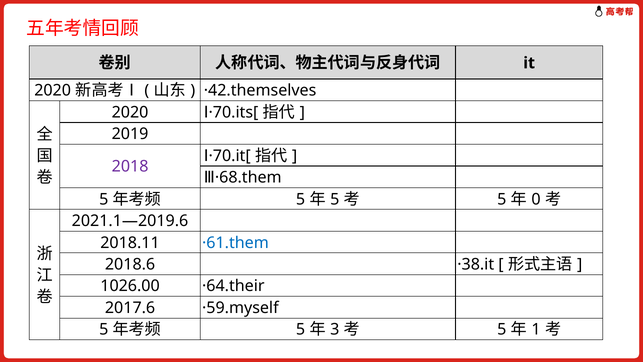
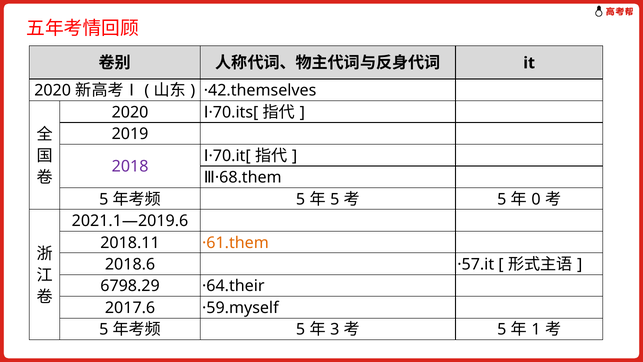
·61.them colour: blue -> orange (235, 242)
·38.it: ·38.it -> ·57.it (476, 264)
1026.00: 1026.00 -> 6798.29 (130, 286)
